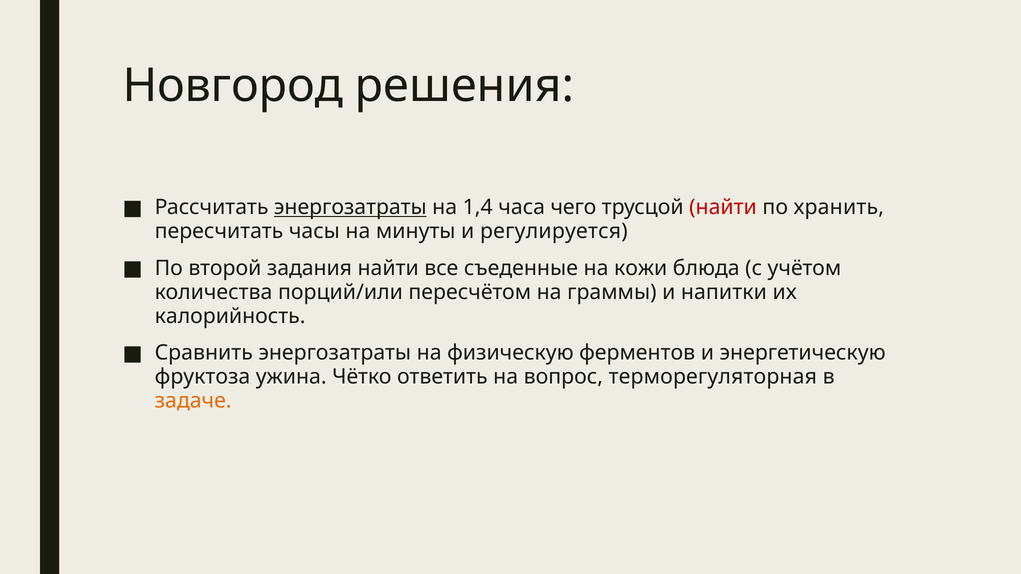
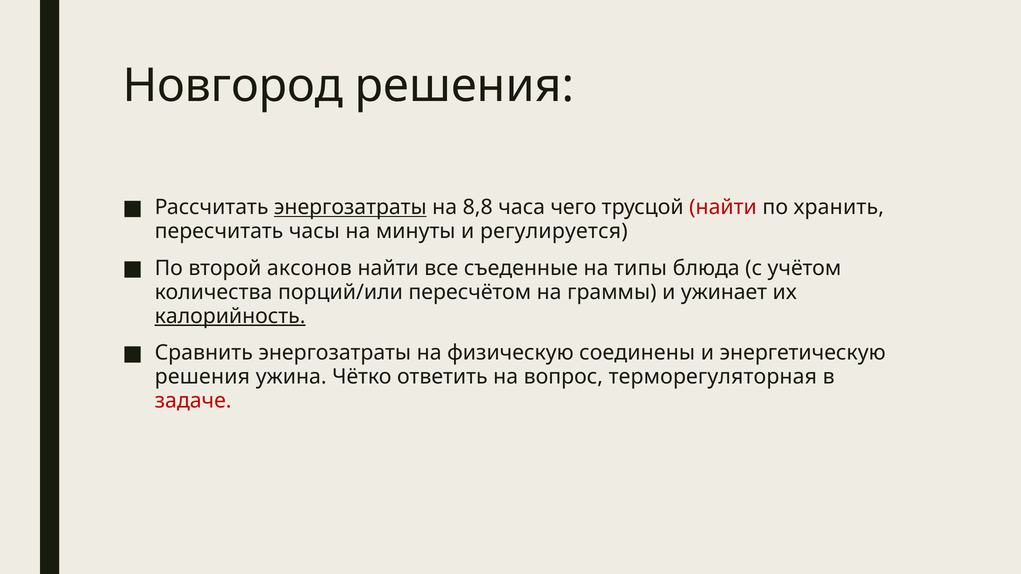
1,4: 1,4 -> 8,8 (478, 207)
задания: задания -> аксонов (309, 268)
кожи: кожи -> типы (641, 268)
напитки: напитки -> ужинает (724, 292)
калорийность underline: none -> present (230, 316)
ферментов: ферментов -> соединены (637, 353)
фруктоза: фруктоза -> решения (202, 377)
задаче colour: orange -> red (193, 401)
